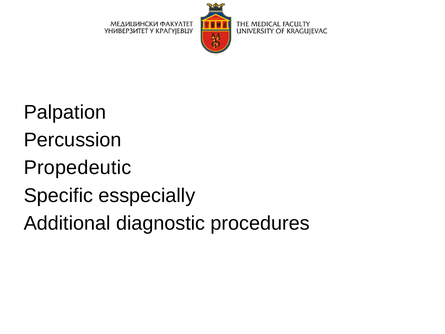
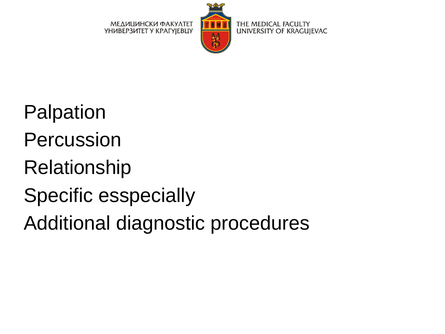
Propedeutic: Propedeutic -> Relationship (78, 168)
